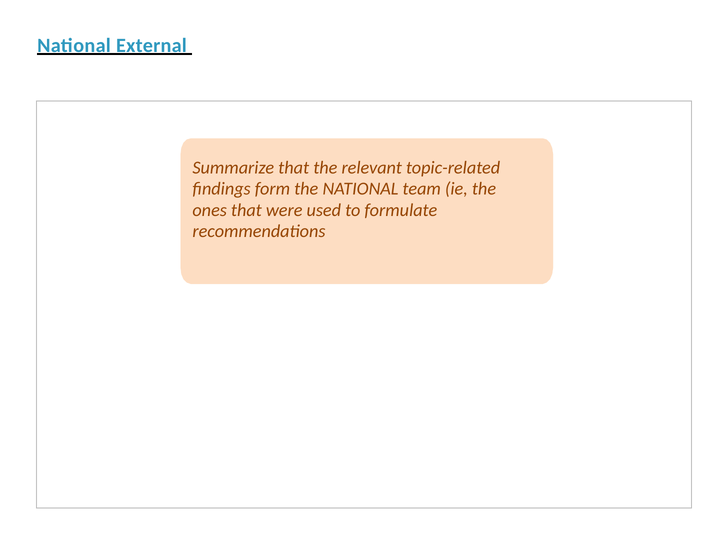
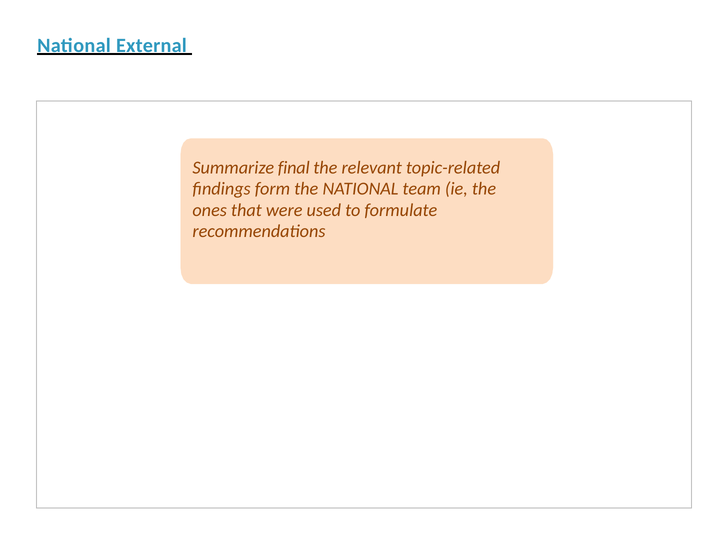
Summarize that: that -> final (294, 168)
